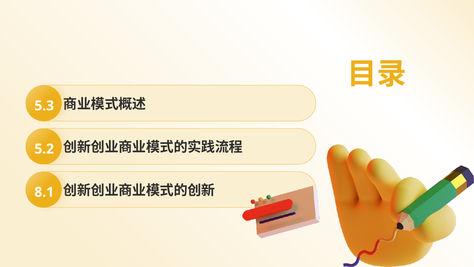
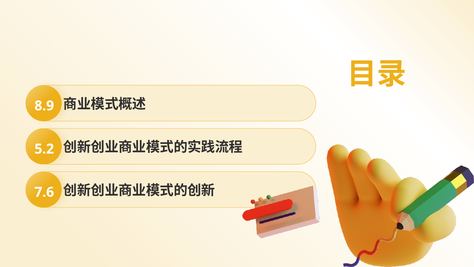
5.3: 5.3 -> 8.9 (44, 106)
8.1: 8.1 -> 7.6 (44, 192)
